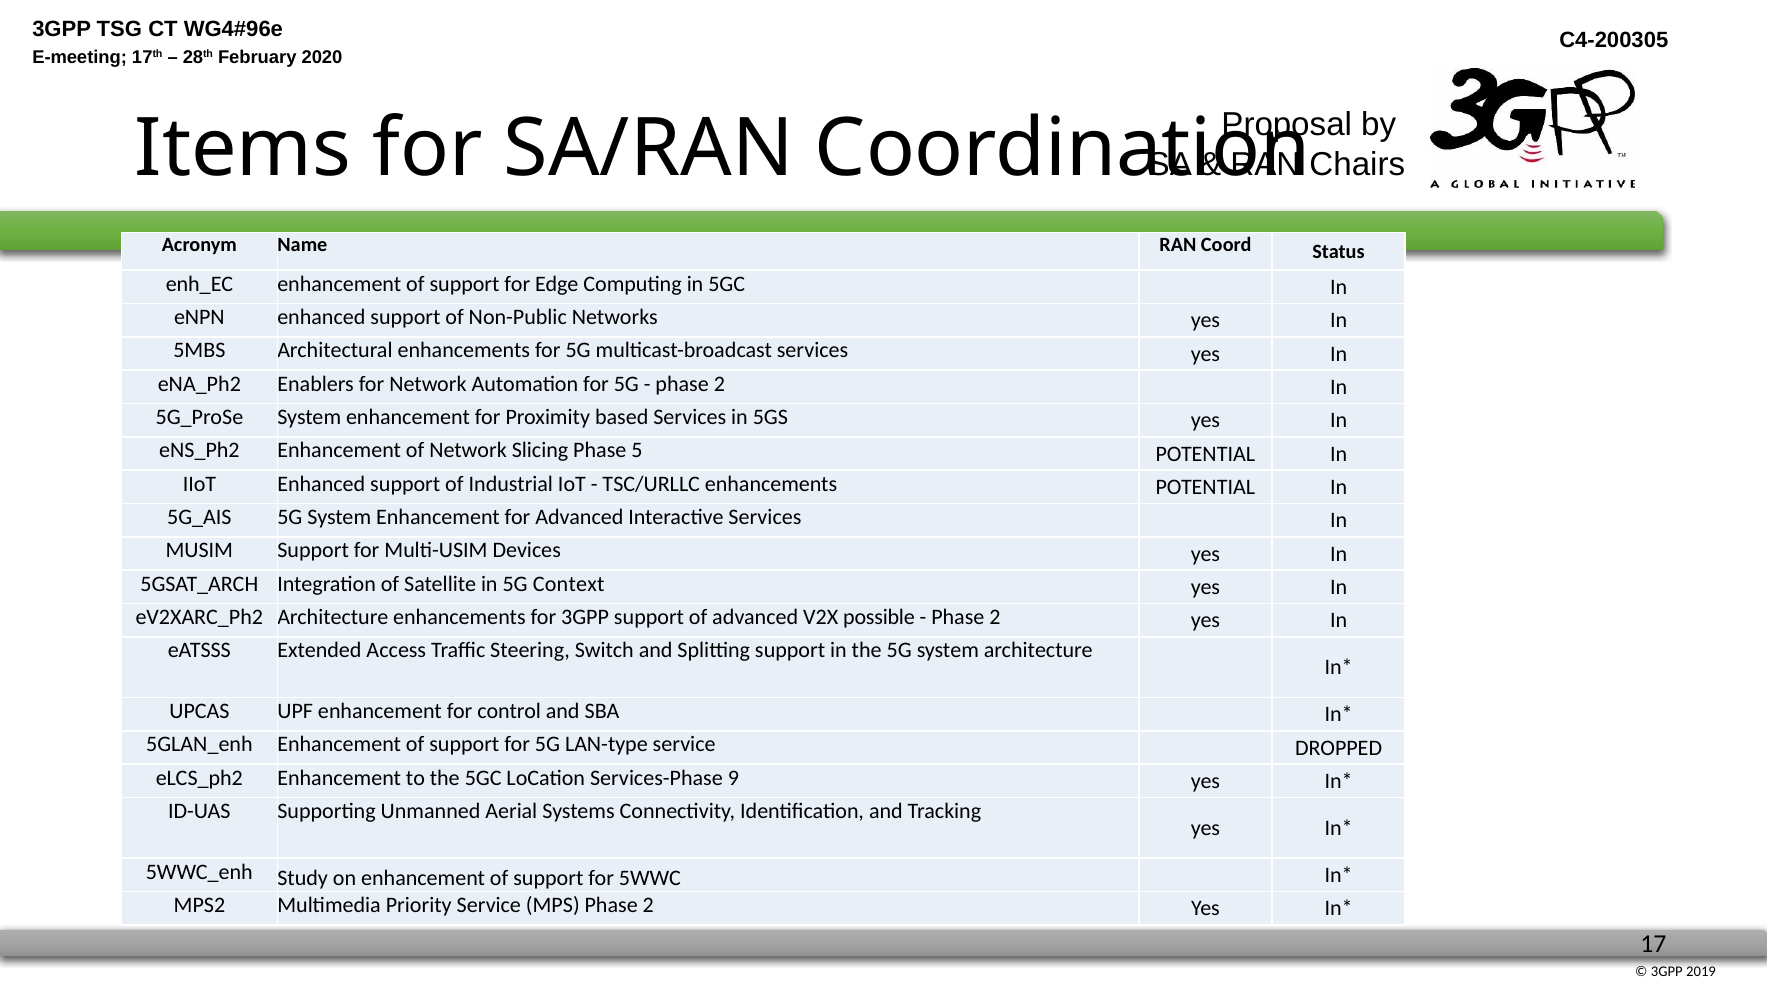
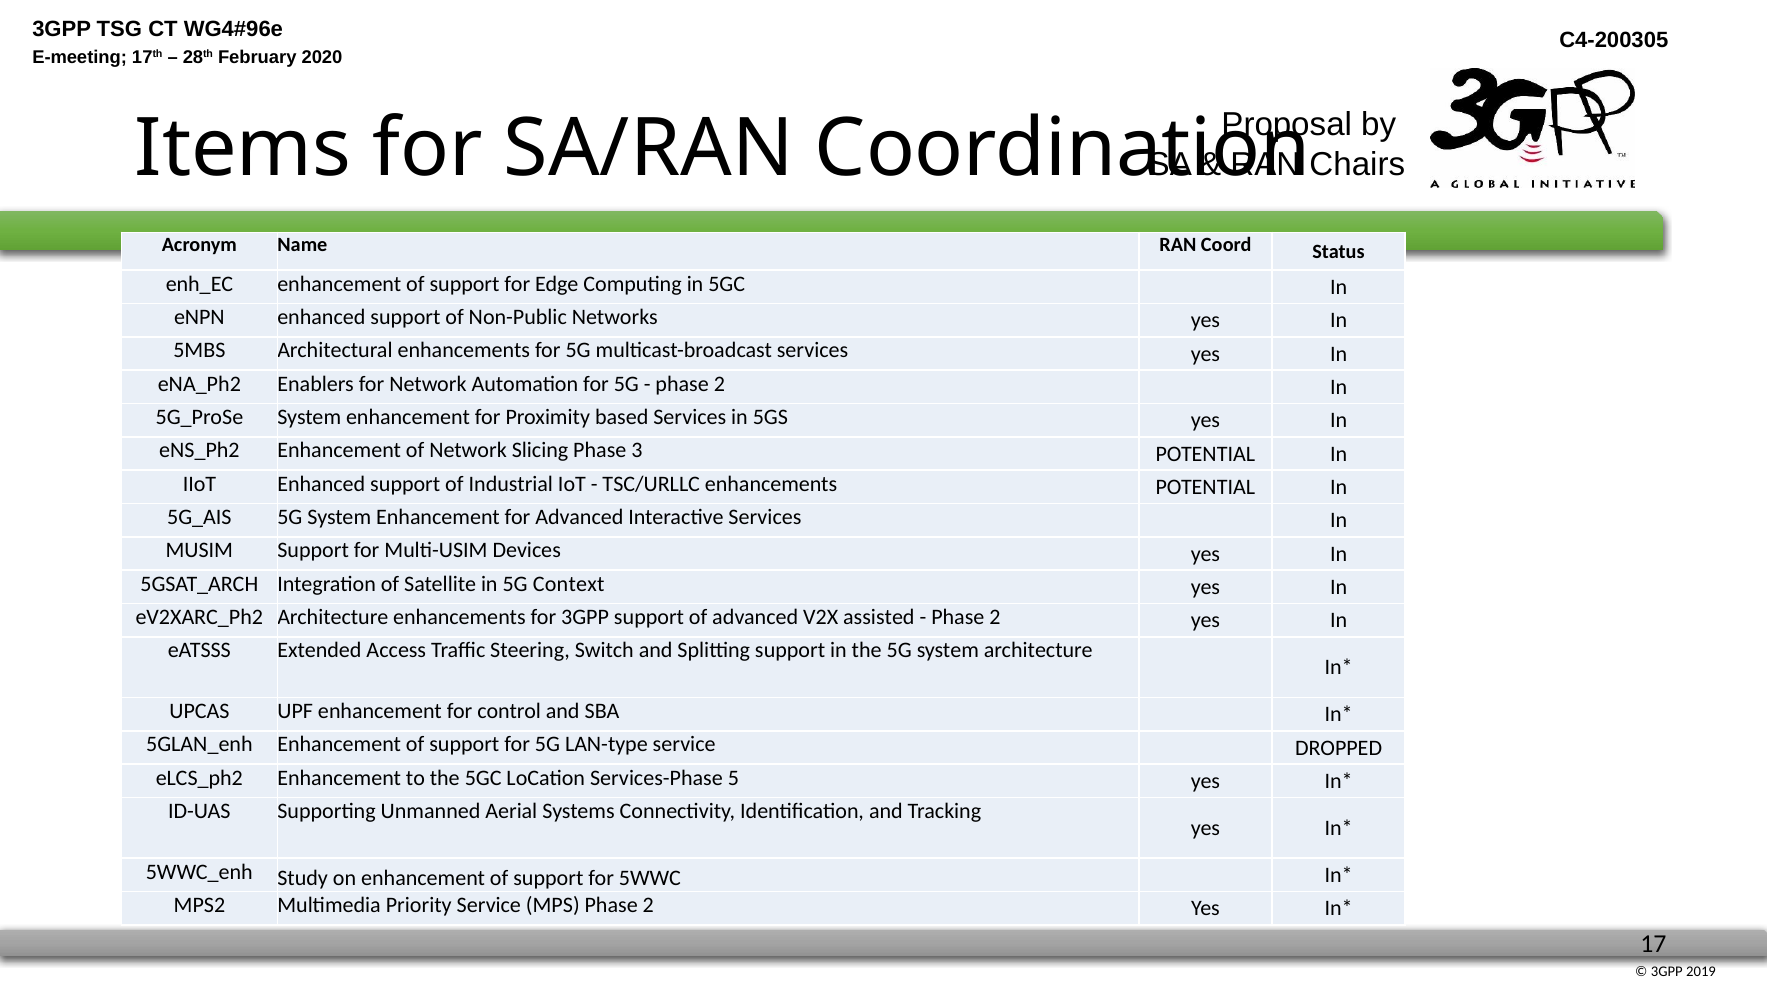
5: 5 -> 3 (637, 451)
possible: possible -> assisted (879, 617)
9: 9 -> 5 (733, 778)
